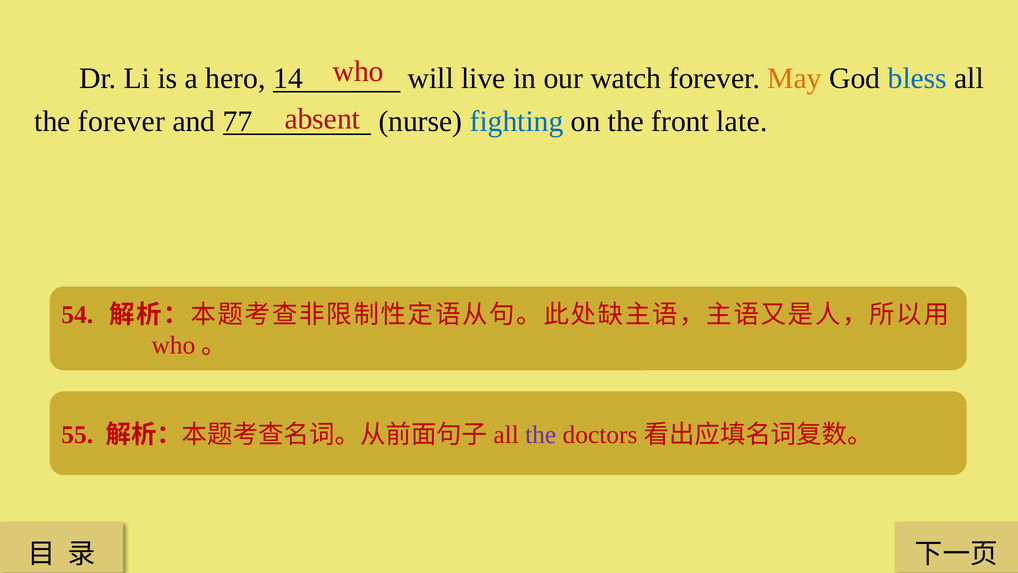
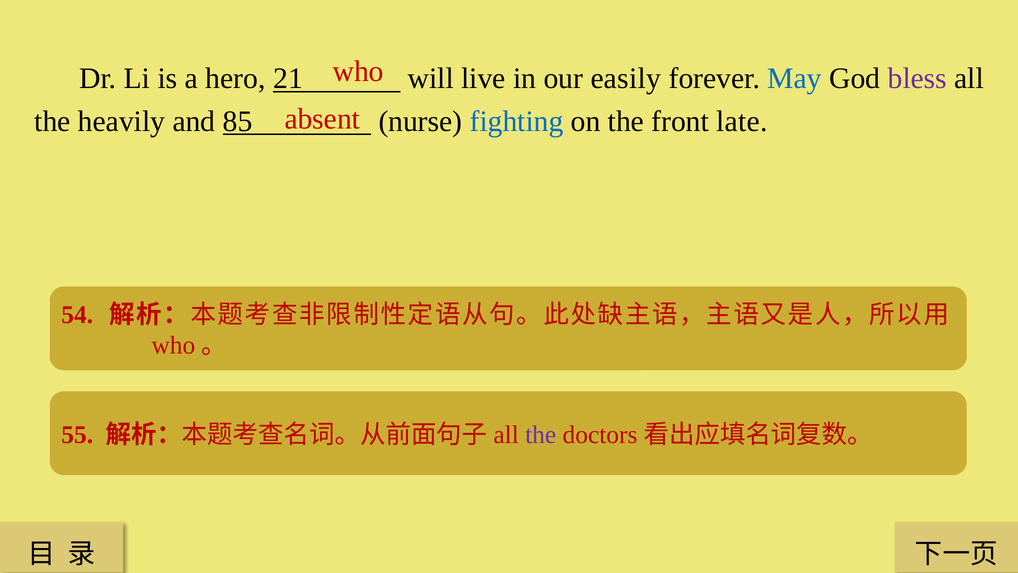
14: 14 -> 21 (288, 79)
watch: watch -> easily (626, 79)
May colour: orange -> blue (795, 79)
bless colour: blue -> purple (917, 79)
the forever: forever -> heavily (122, 121)
77: 77 -> 85 (238, 121)
